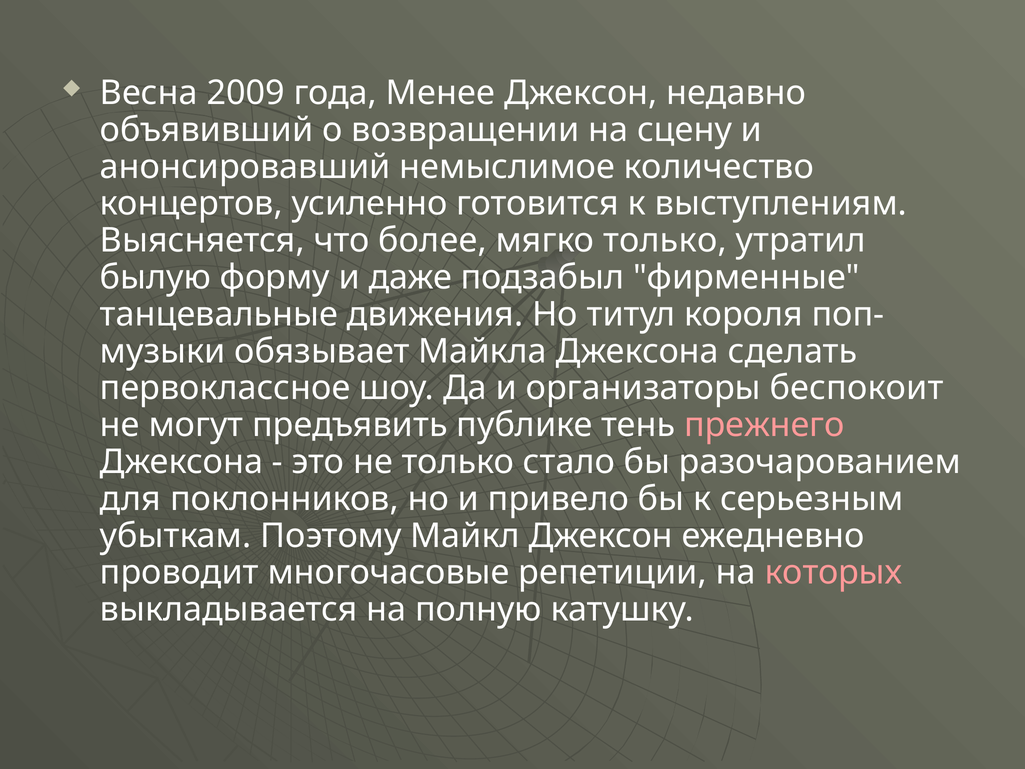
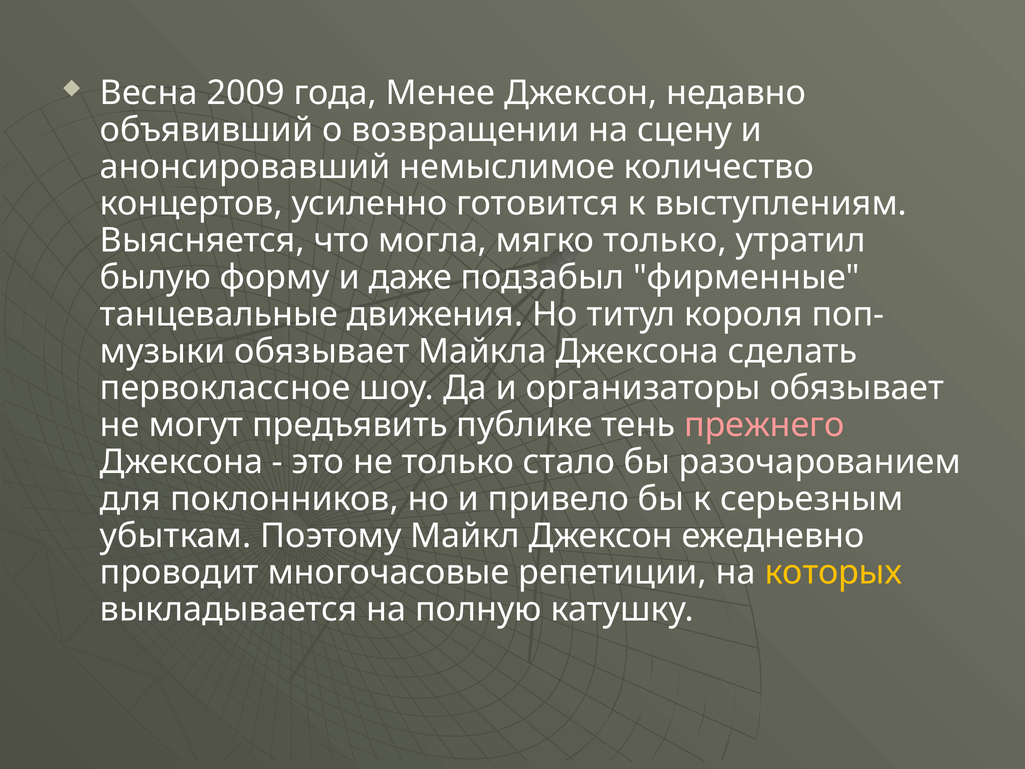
более: более -> могла (433, 240)
организаторы беспокоит: беспокоит -> обязывает (857, 388)
которых colour: pink -> yellow (833, 572)
